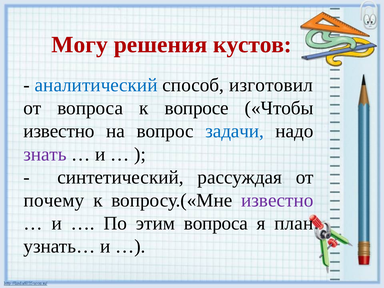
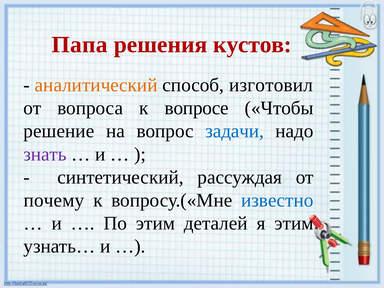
Могу: Могу -> Папа (80, 45)
аналитический colour: blue -> orange (96, 85)
известно: известно -> решение (59, 131)
известно colour: purple -> blue (277, 200)
этим вопроса: вопроса -> деталей (216, 223)
я план: план -> этим (294, 223)
